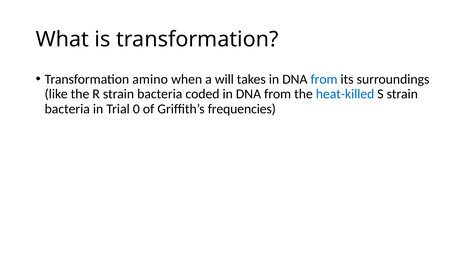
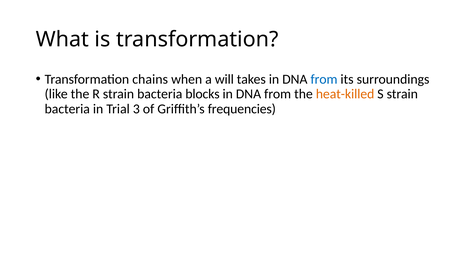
amino: amino -> chains (150, 79)
coded: coded -> blocks (203, 94)
heat-killed colour: blue -> orange (345, 94)
0: 0 -> 3 (136, 109)
